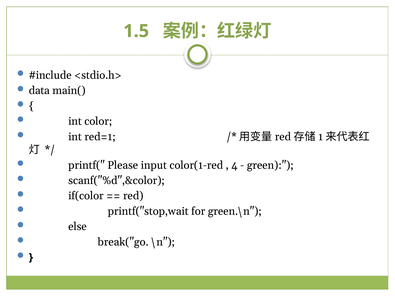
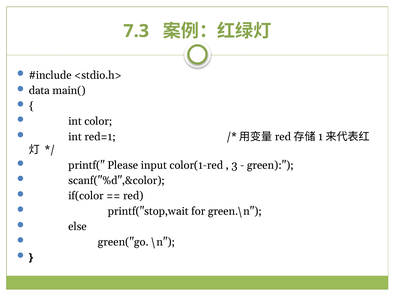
1.5: 1.5 -> 7.3 (136, 31)
4: 4 -> 3 (234, 165)
break("go: break("go -> green("go (123, 242)
